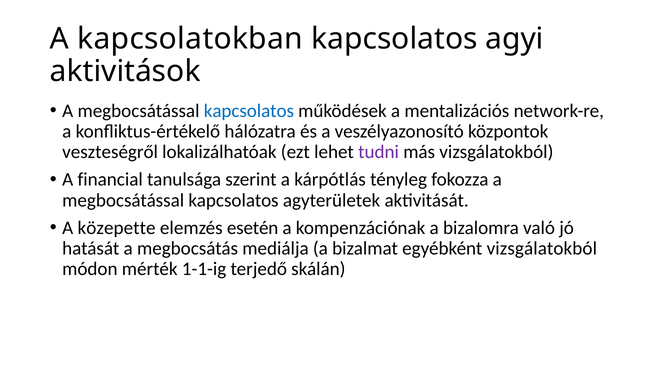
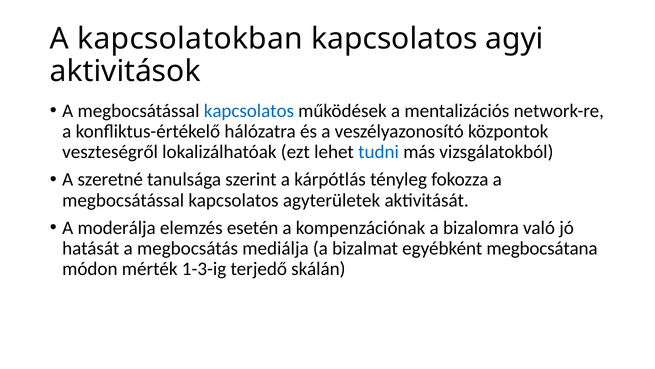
tudni colour: purple -> blue (379, 152)
financial: financial -> szeretné (110, 179)
közepette: közepette -> moderálja (117, 227)
egyébként vizsgálatokból: vizsgálatokból -> megbocsátana (542, 248)
1-1-ig: 1-1-ig -> 1-3-ig (204, 269)
